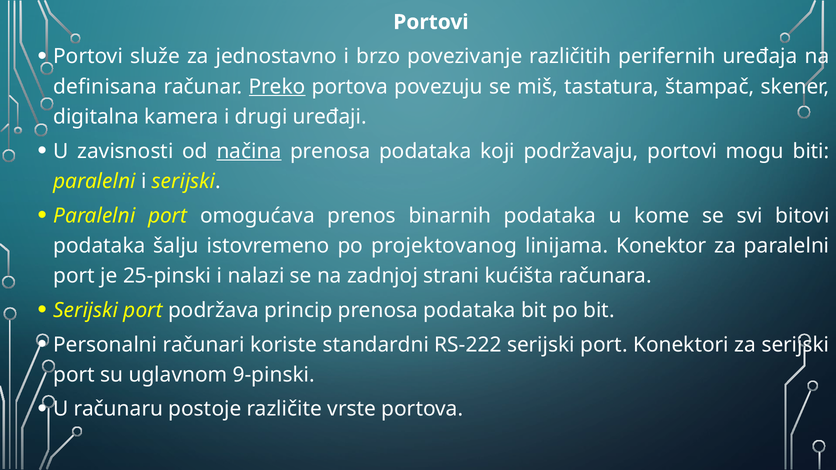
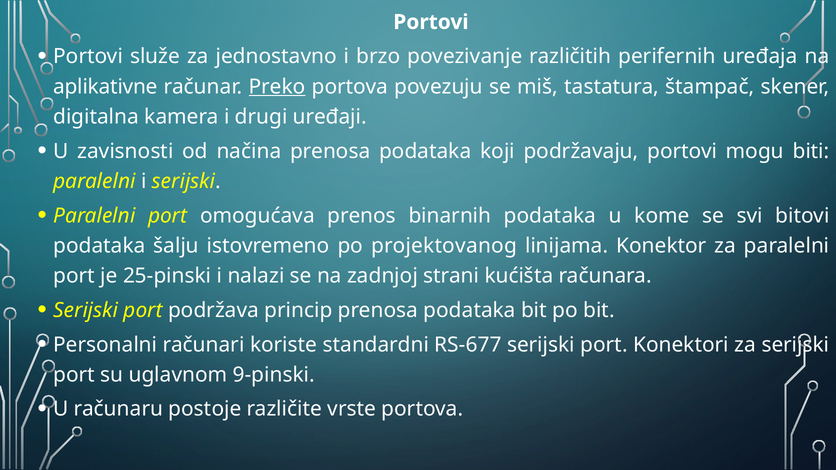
definisana: definisana -> aplikativne (106, 87)
načina underline: present -> none (249, 151)
RS-222: RS-222 -> RS-677 (468, 345)
